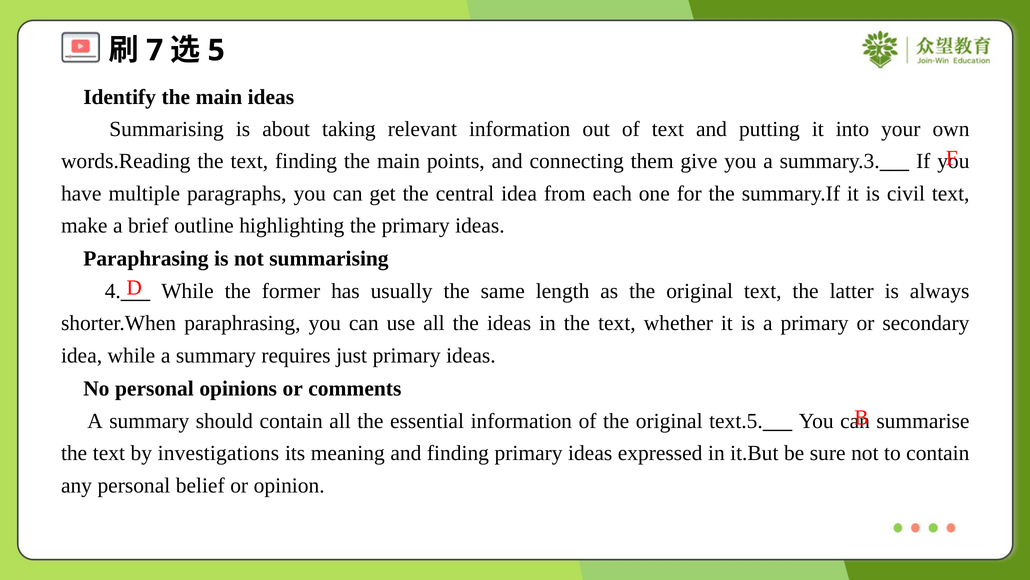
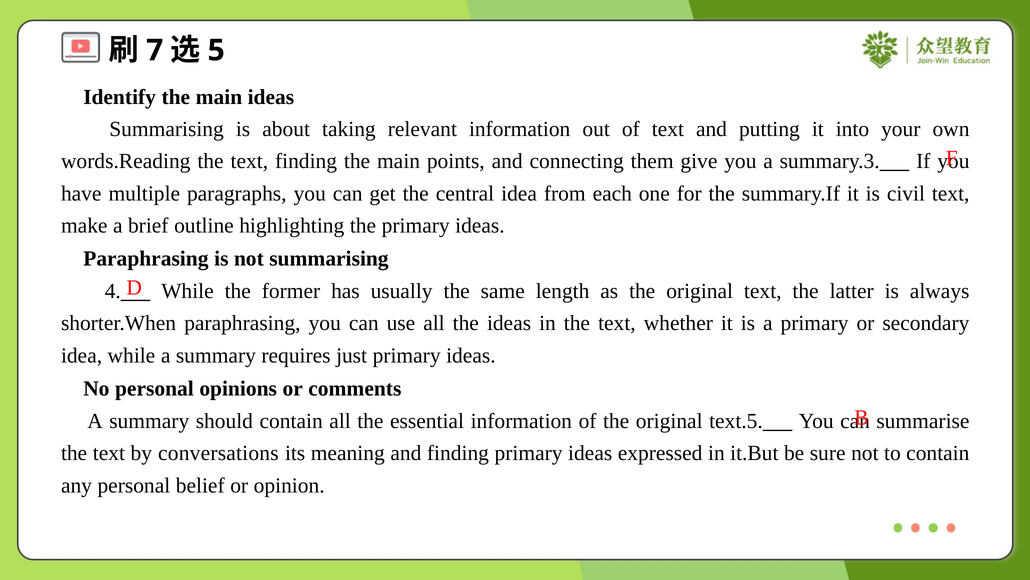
investigations: investigations -> conversations (218, 453)
